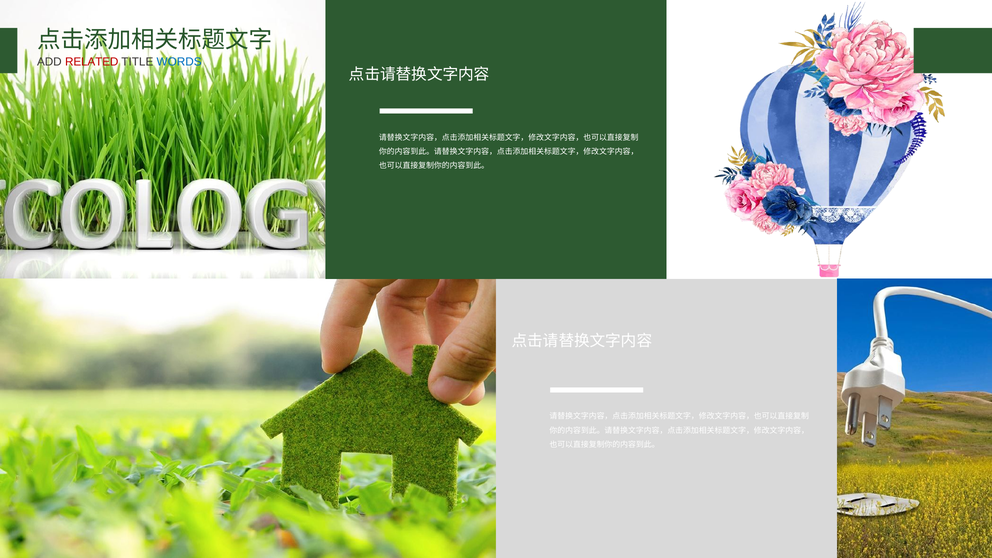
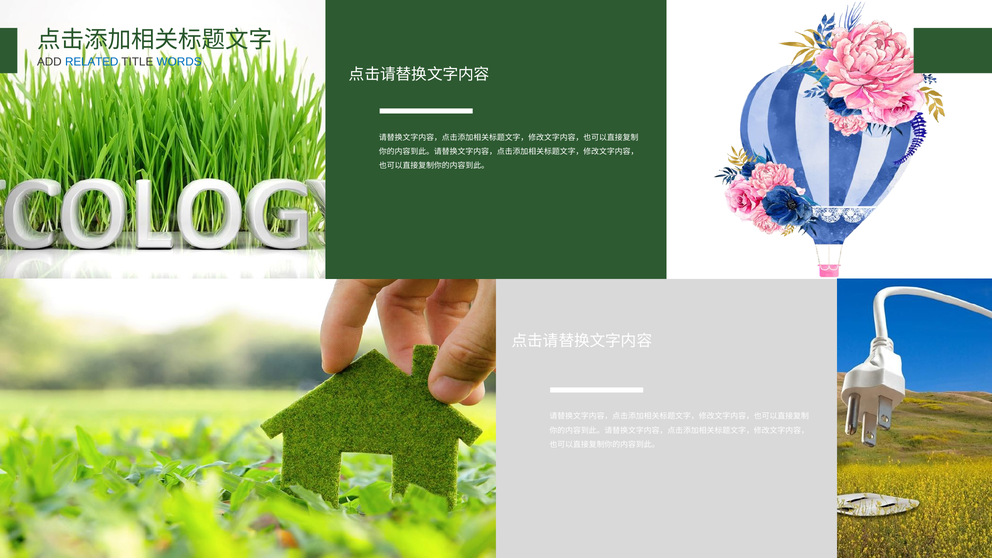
RELATED colour: red -> blue (92, 62)
